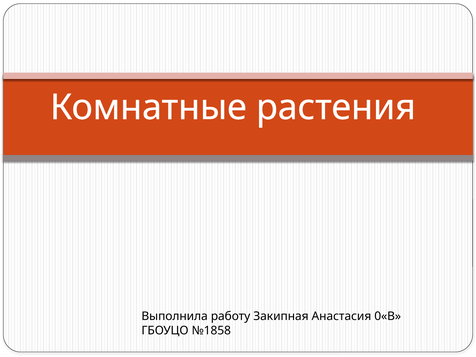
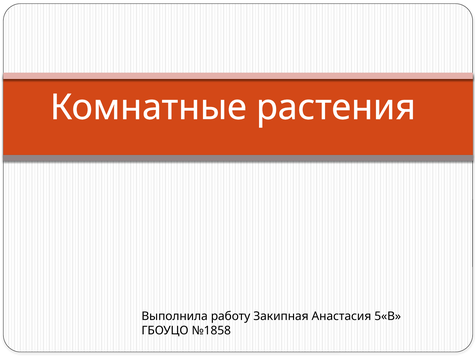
0«В: 0«В -> 5«В (388, 316)
